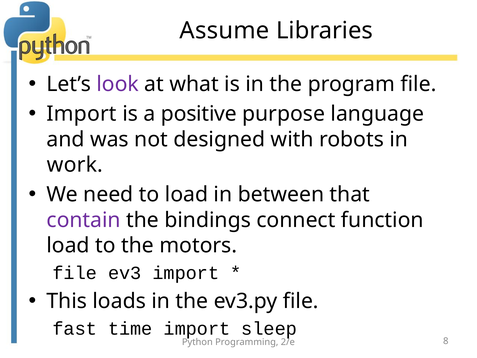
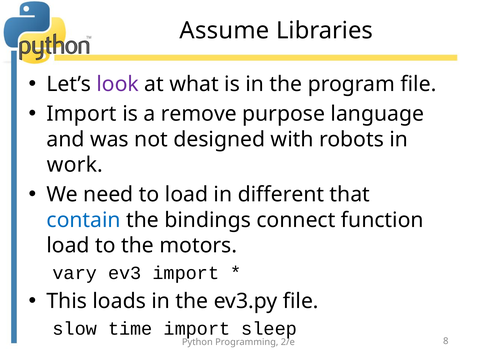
positive: positive -> remove (199, 114)
between: between -> different (281, 194)
contain colour: purple -> blue (84, 220)
file: file -> vary (75, 273)
fast: fast -> slow (75, 328)
